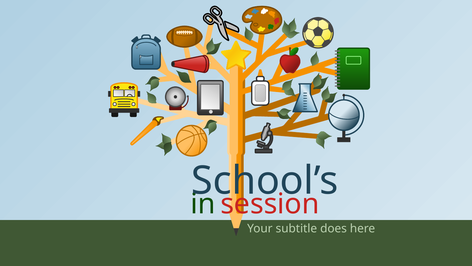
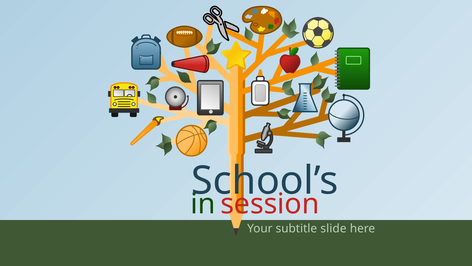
does: does -> slide (333, 228)
